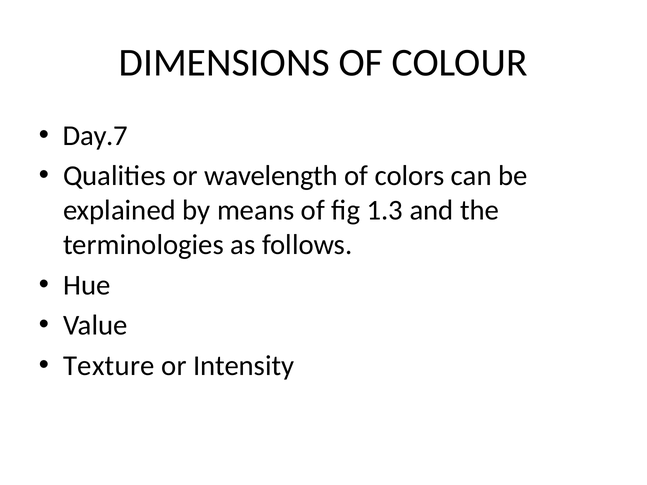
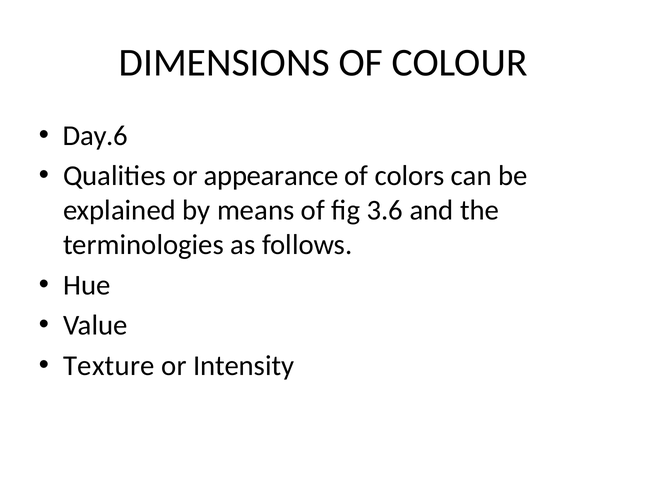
Day.7: Day.7 -> Day.6 (95, 136)
wavelength: wavelength -> appearance (271, 176)
1.3: 1.3 -> 3.6 (385, 211)
